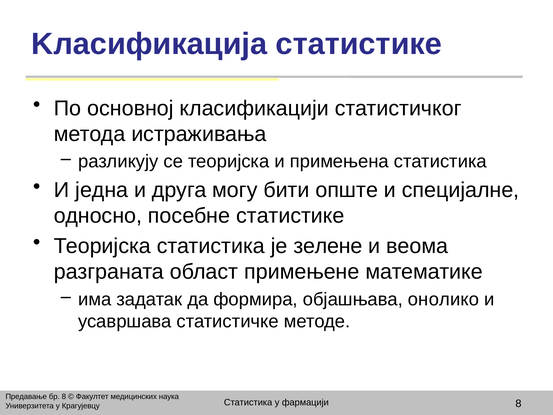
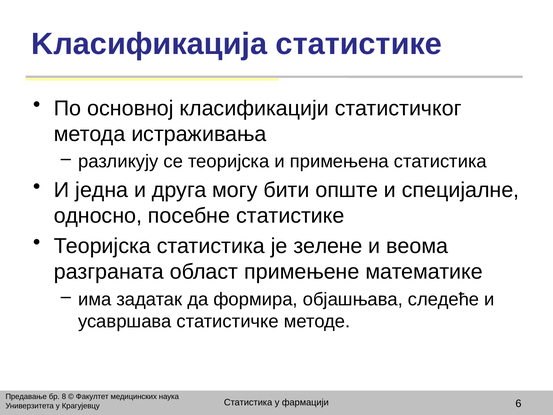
онолико: онолико -> следеће (444, 299)
фармацији 8: 8 -> 6 (518, 403)
